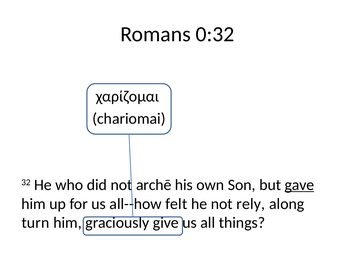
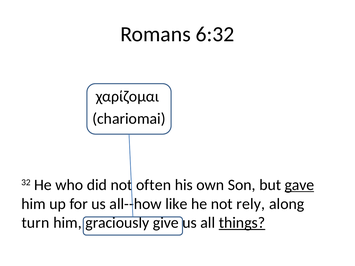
0:32: 0:32 -> 6:32 (215, 34)
archē: archē -> often (154, 185)
felt: felt -> like (176, 204)
things underline: none -> present (242, 223)
